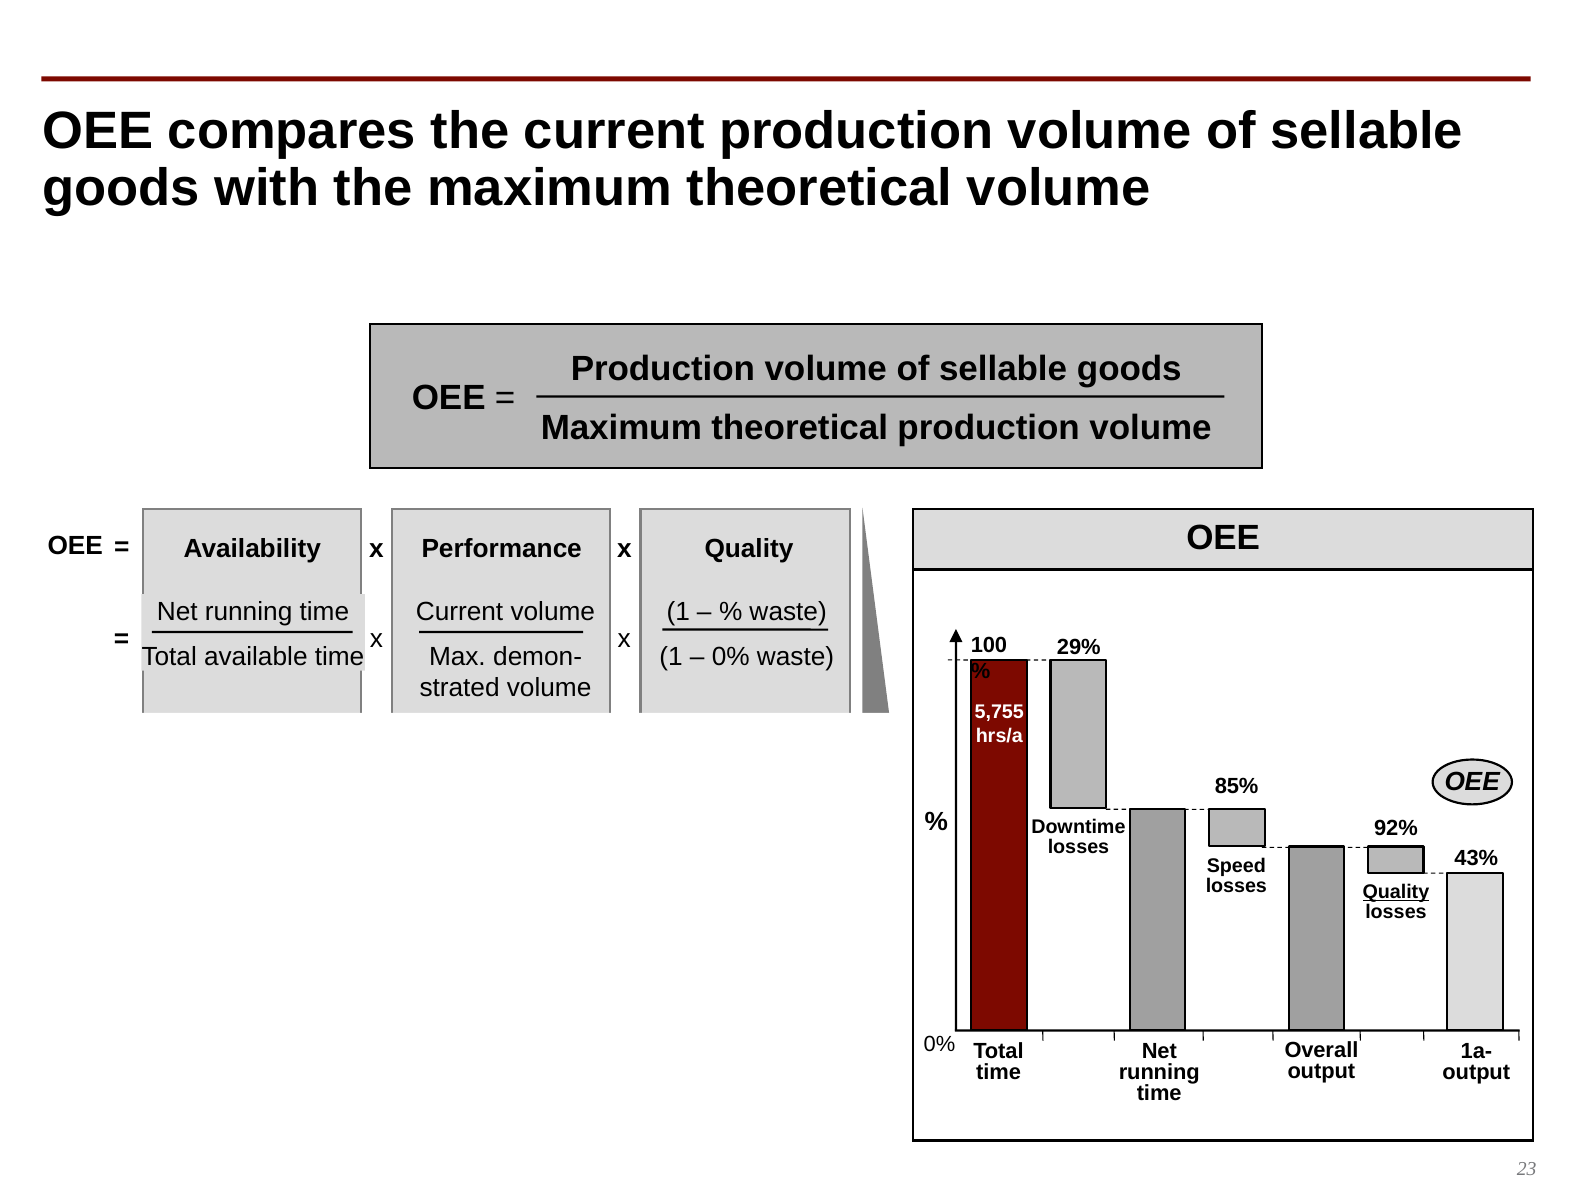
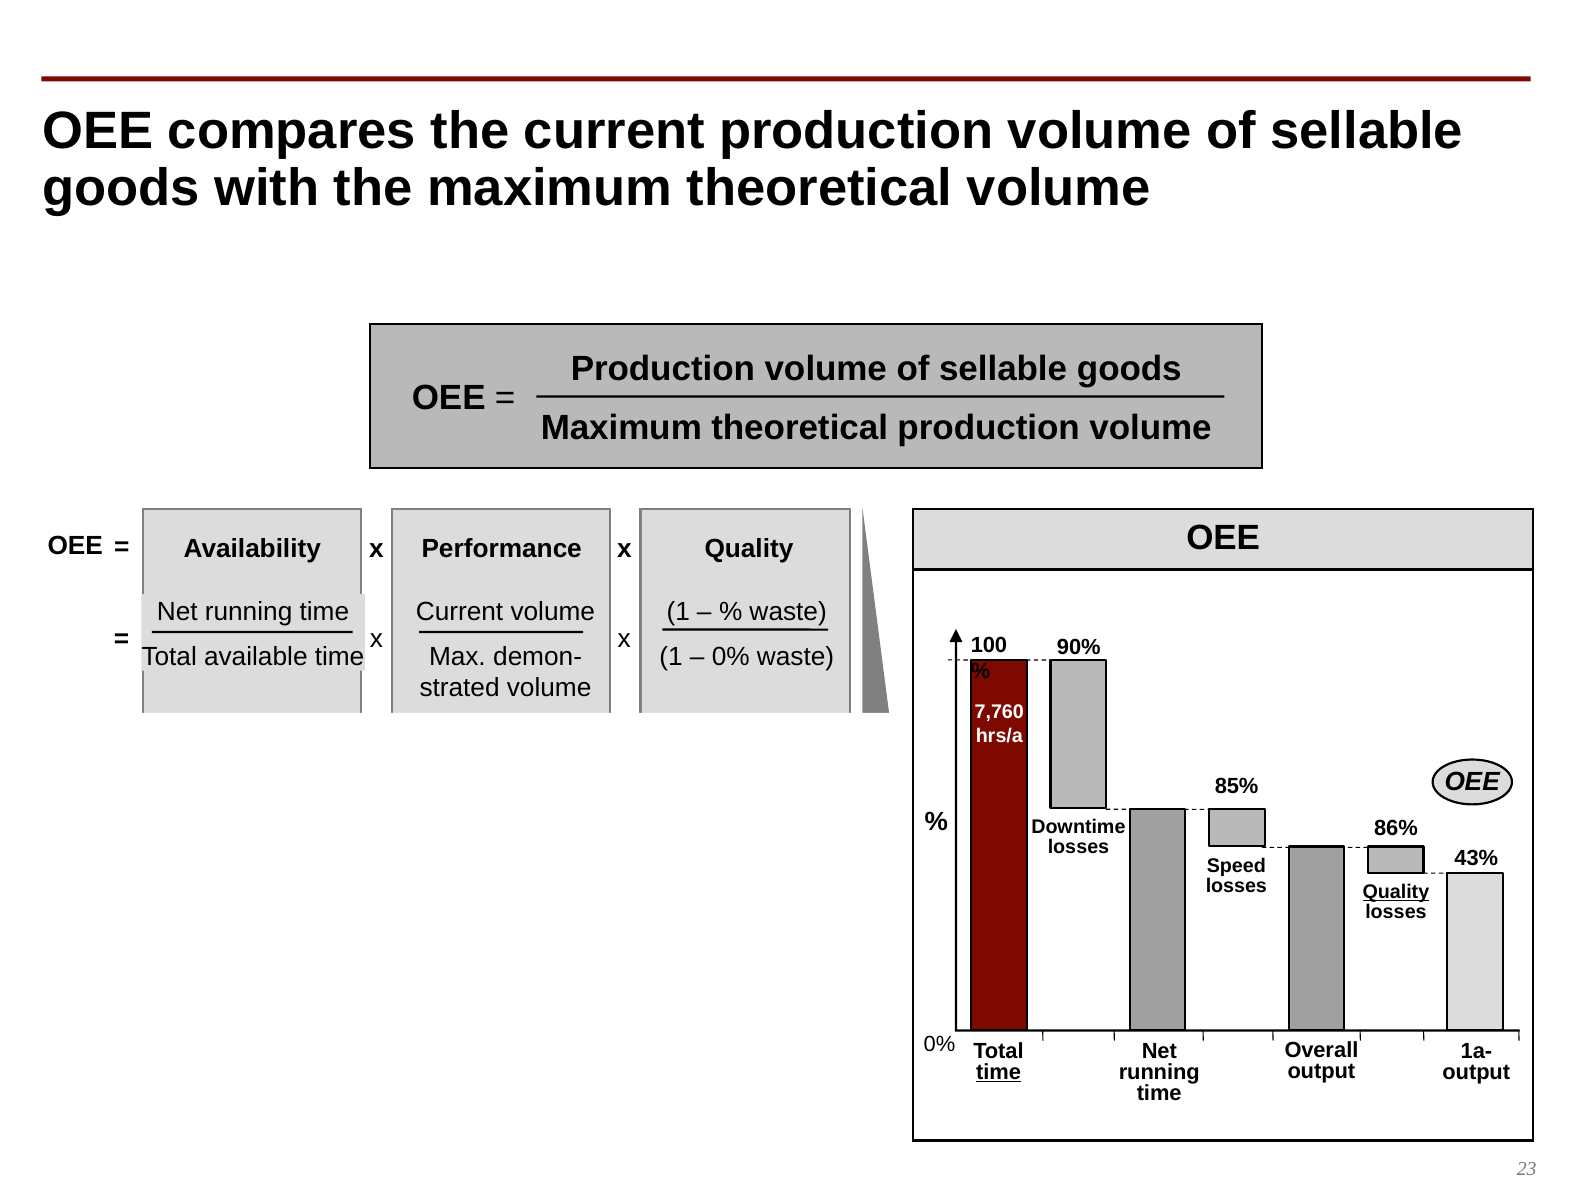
29%: 29% -> 90% (1079, 647)
5,755: 5,755 -> 7,760 (999, 712)
92%: 92% -> 86% (1396, 828)
time underline: none -> present (999, 1072)
